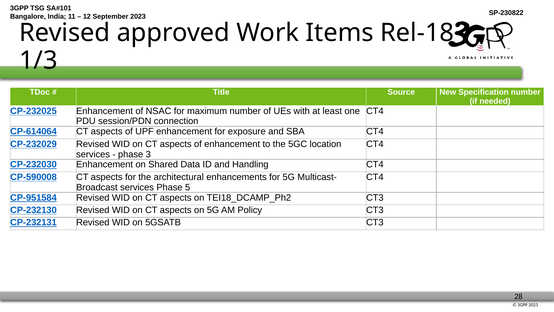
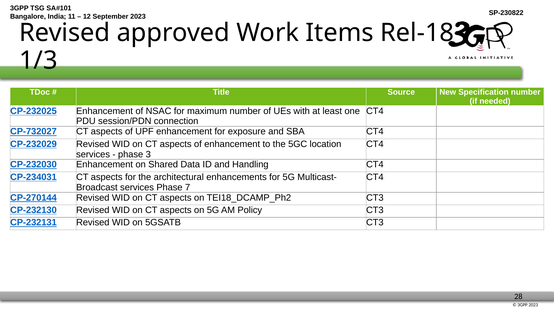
CP-614064: CP-614064 -> CP-732027 (33, 131)
CP-590008: CP-590008 -> CP-234031 (33, 177)
5: 5 -> 7 (188, 187)
CP-951584: CP-951584 -> CP-270144 (33, 197)
